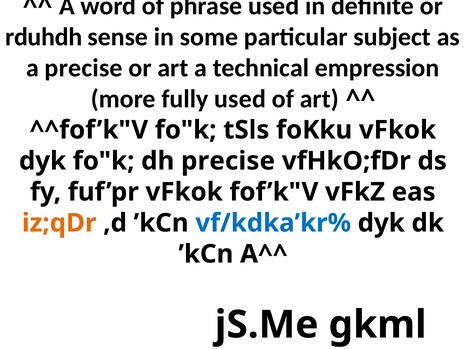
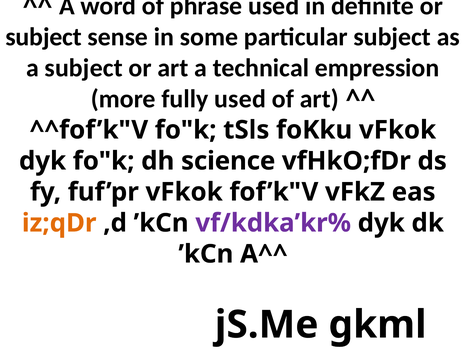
rduhdh: rduhdh -> subject (44, 37)
a precise: precise -> subject (84, 68)
dh precise: precise -> science (228, 161)
vf/kdka’kr% colour: blue -> purple (273, 223)
